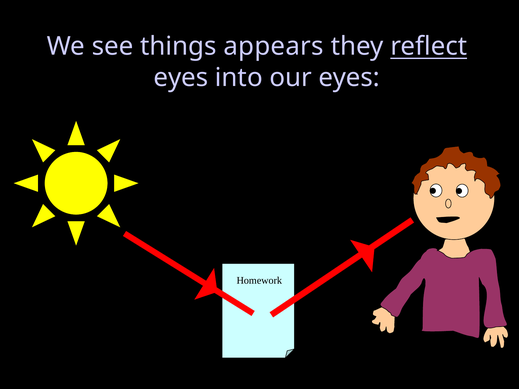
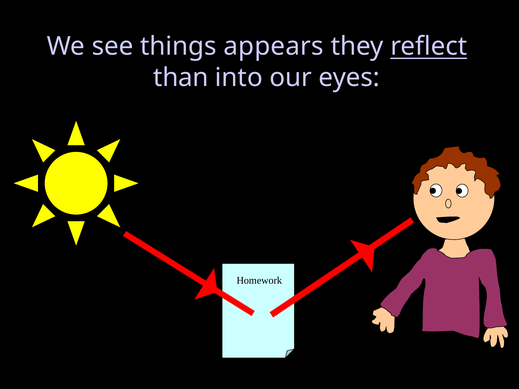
eyes: eyes -> than (181, 78)
